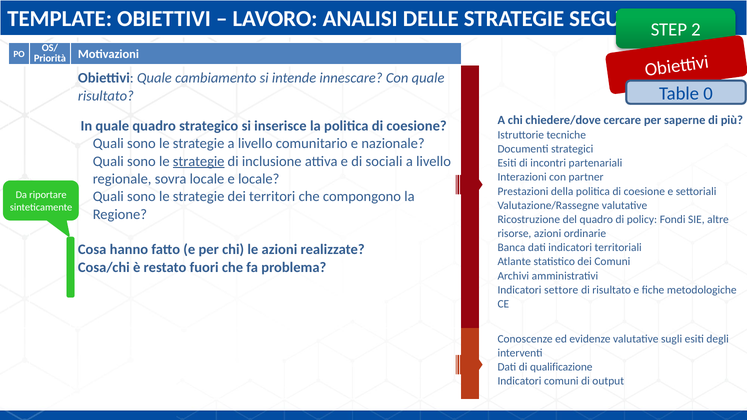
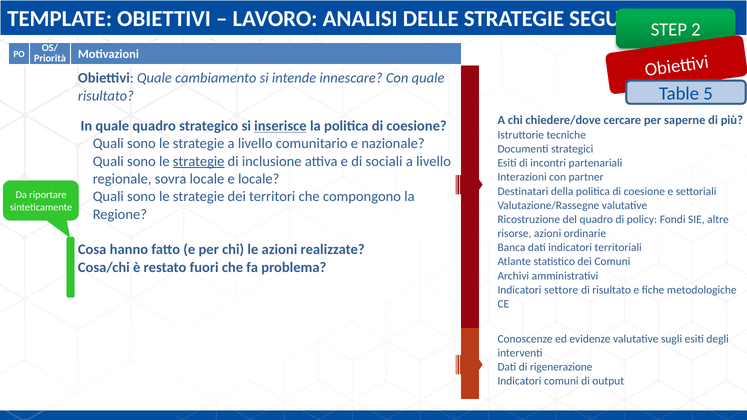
0: 0 -> 5 (708, 94)
inserisce underline: none -> present (280, 126)
Prestazioni: Prestazioni -> Destinatari (523, 191)
qualificazione: qualificazione -> rigenerazione (561, 367)
